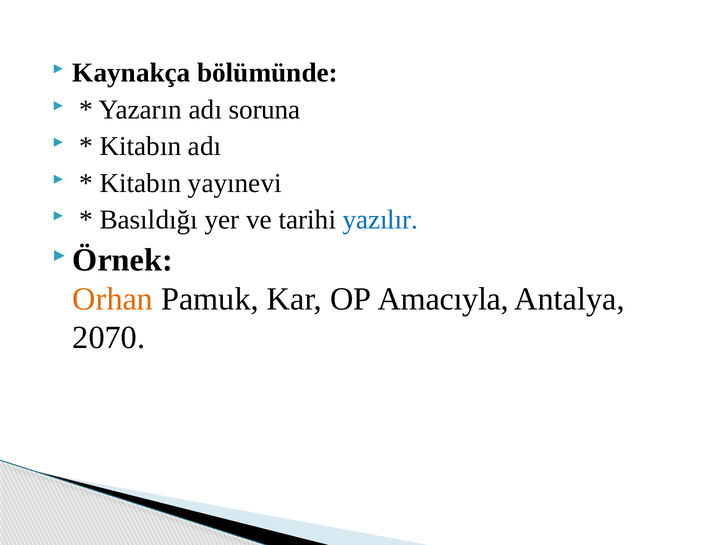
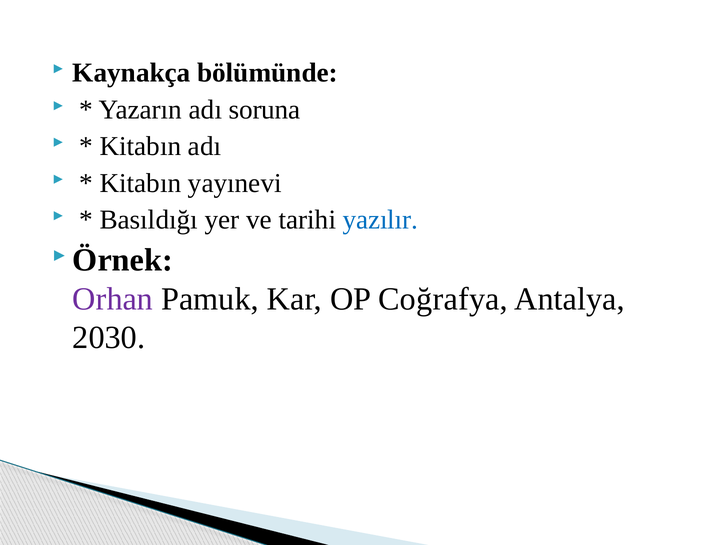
Orhan colour: orange -> purple (113, 299)
Amacıyla: Amacıyla -> Coğrafya (443, 299)
2070: 2070 -> 2030 (109, 337)
